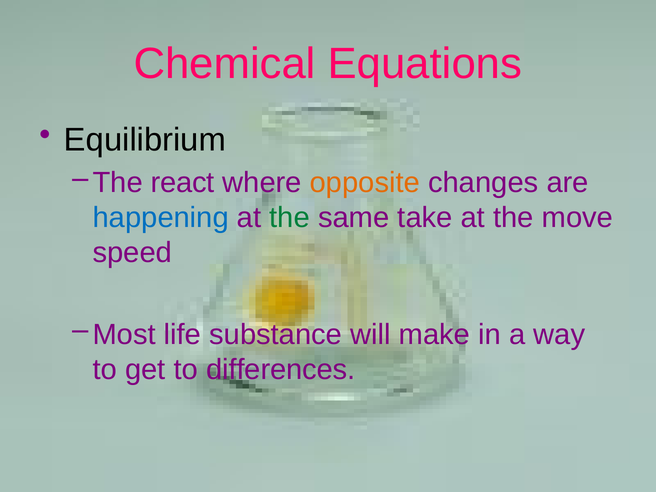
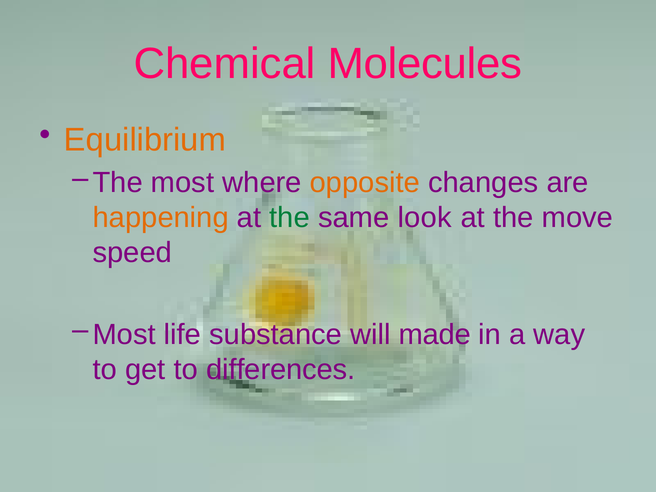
Equations: Equations -> Molecules (425, 64)
Equilibrium colour: black -> orange (145, 140)
The react: react -> most (183, 183)
happening colour: blue -> orange (161, 218)
take: take -> look (425, 218)
make: make -> made (435, 334)
